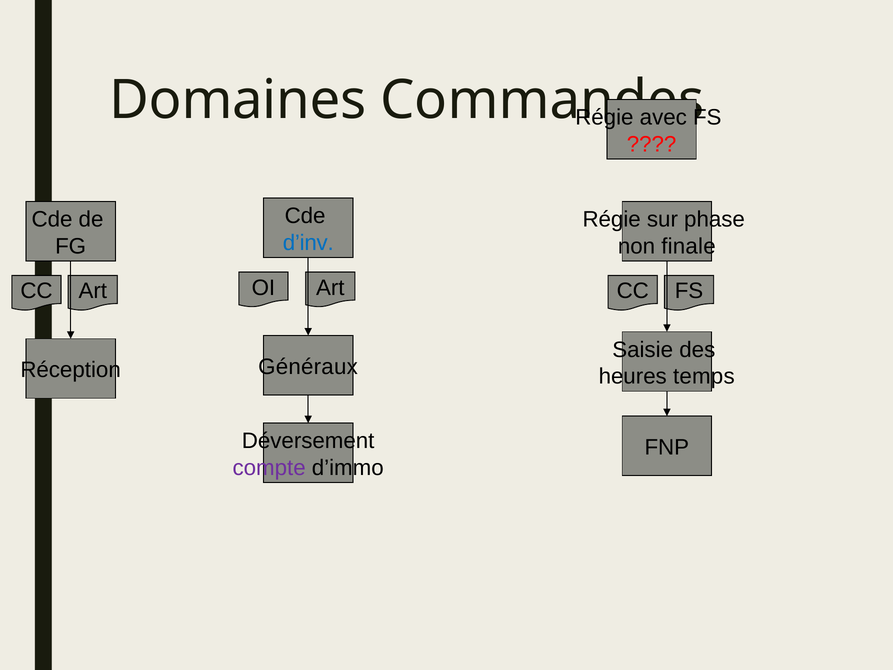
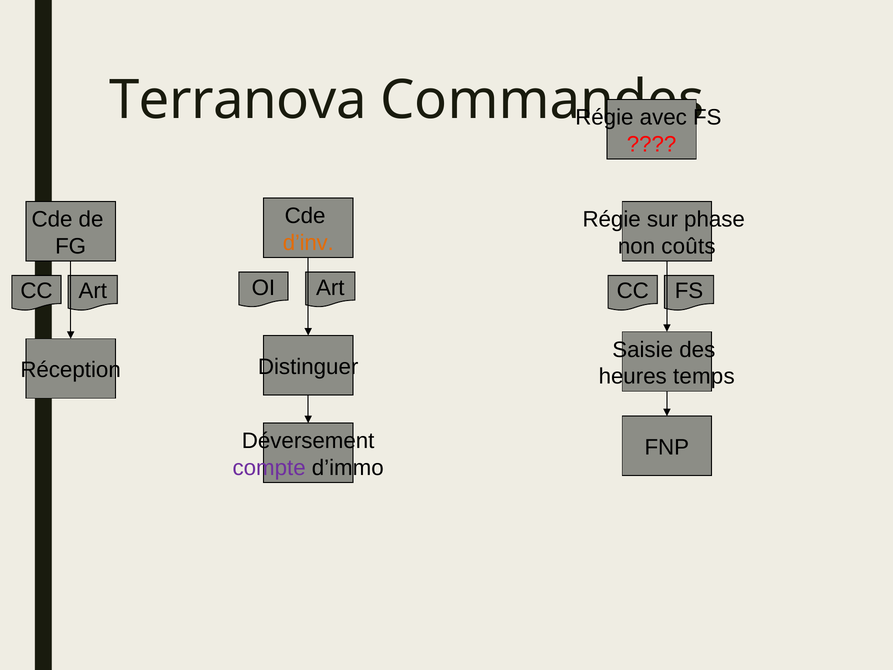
Domaines: Domaines -> Terranova (238, 100)
d’inv colour: blue -> orange (308, 243)
finale: finale -> coûts (688, 246)
Généraux: Généraux -> Distinguer (308, 367)
